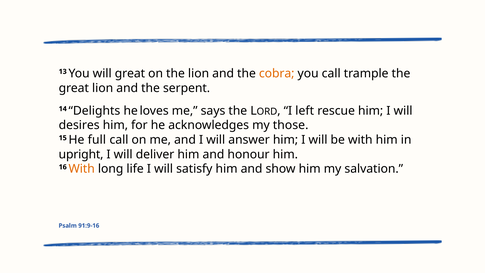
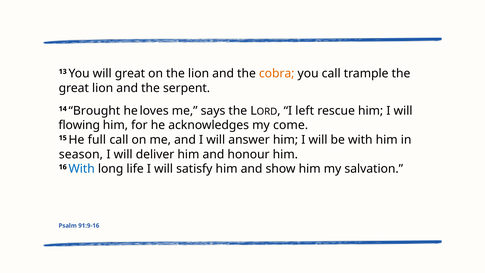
Delights: Delights -> Brought (94, 111)
desires: desires -> flowing (79, 125)
those: those -> come (291, 125)
upright: upright -> season (81, 154)
With colour: orange -> blue (82, 169)
